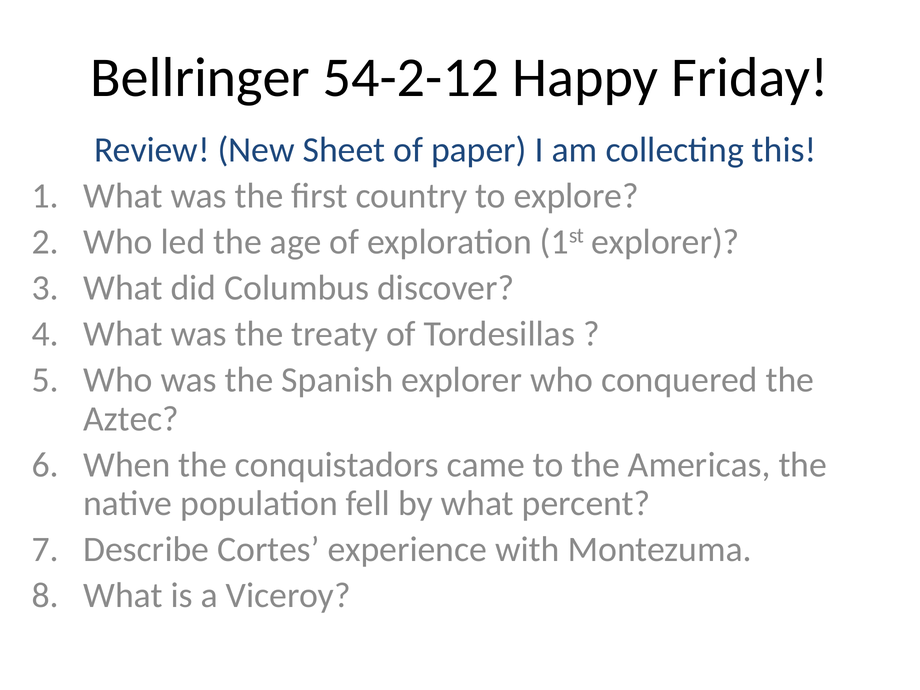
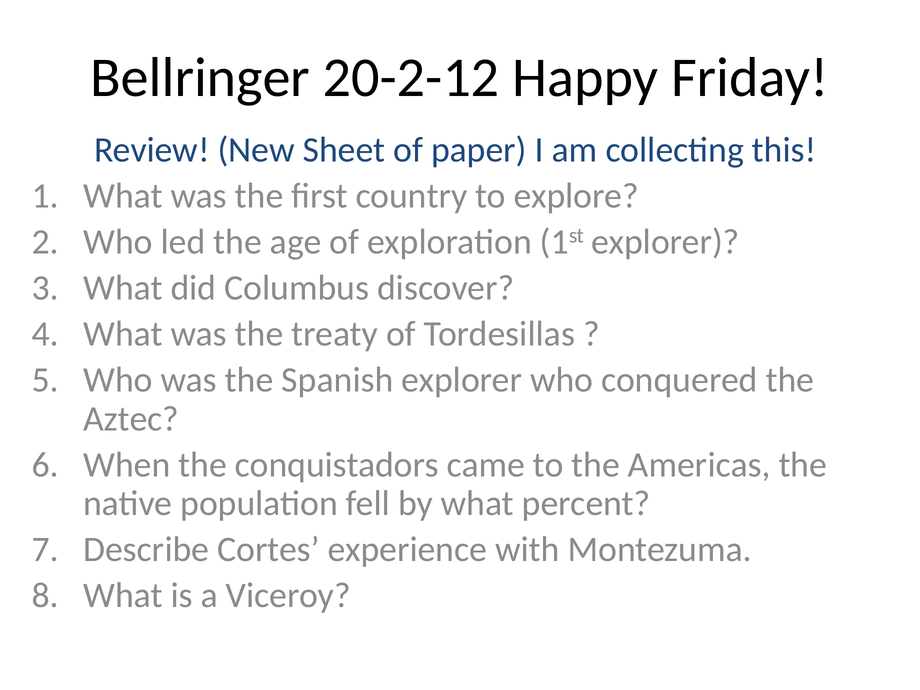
54-2-12: 54-2-12 -> 20-2-12 (411, 78)
